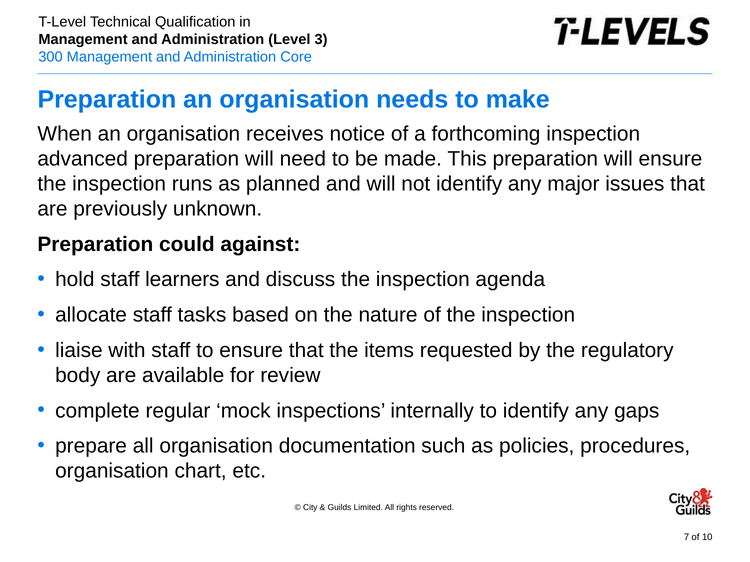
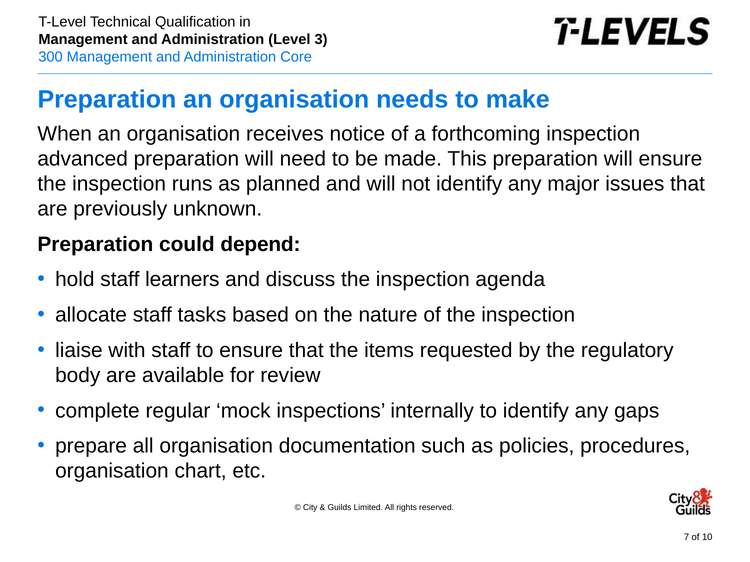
against: against -> depend (260, 244)
